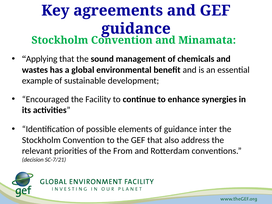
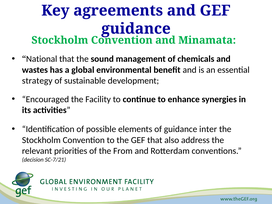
Applying: Applying -> National (42, 59)
example: example -> strategy (37, 81)
